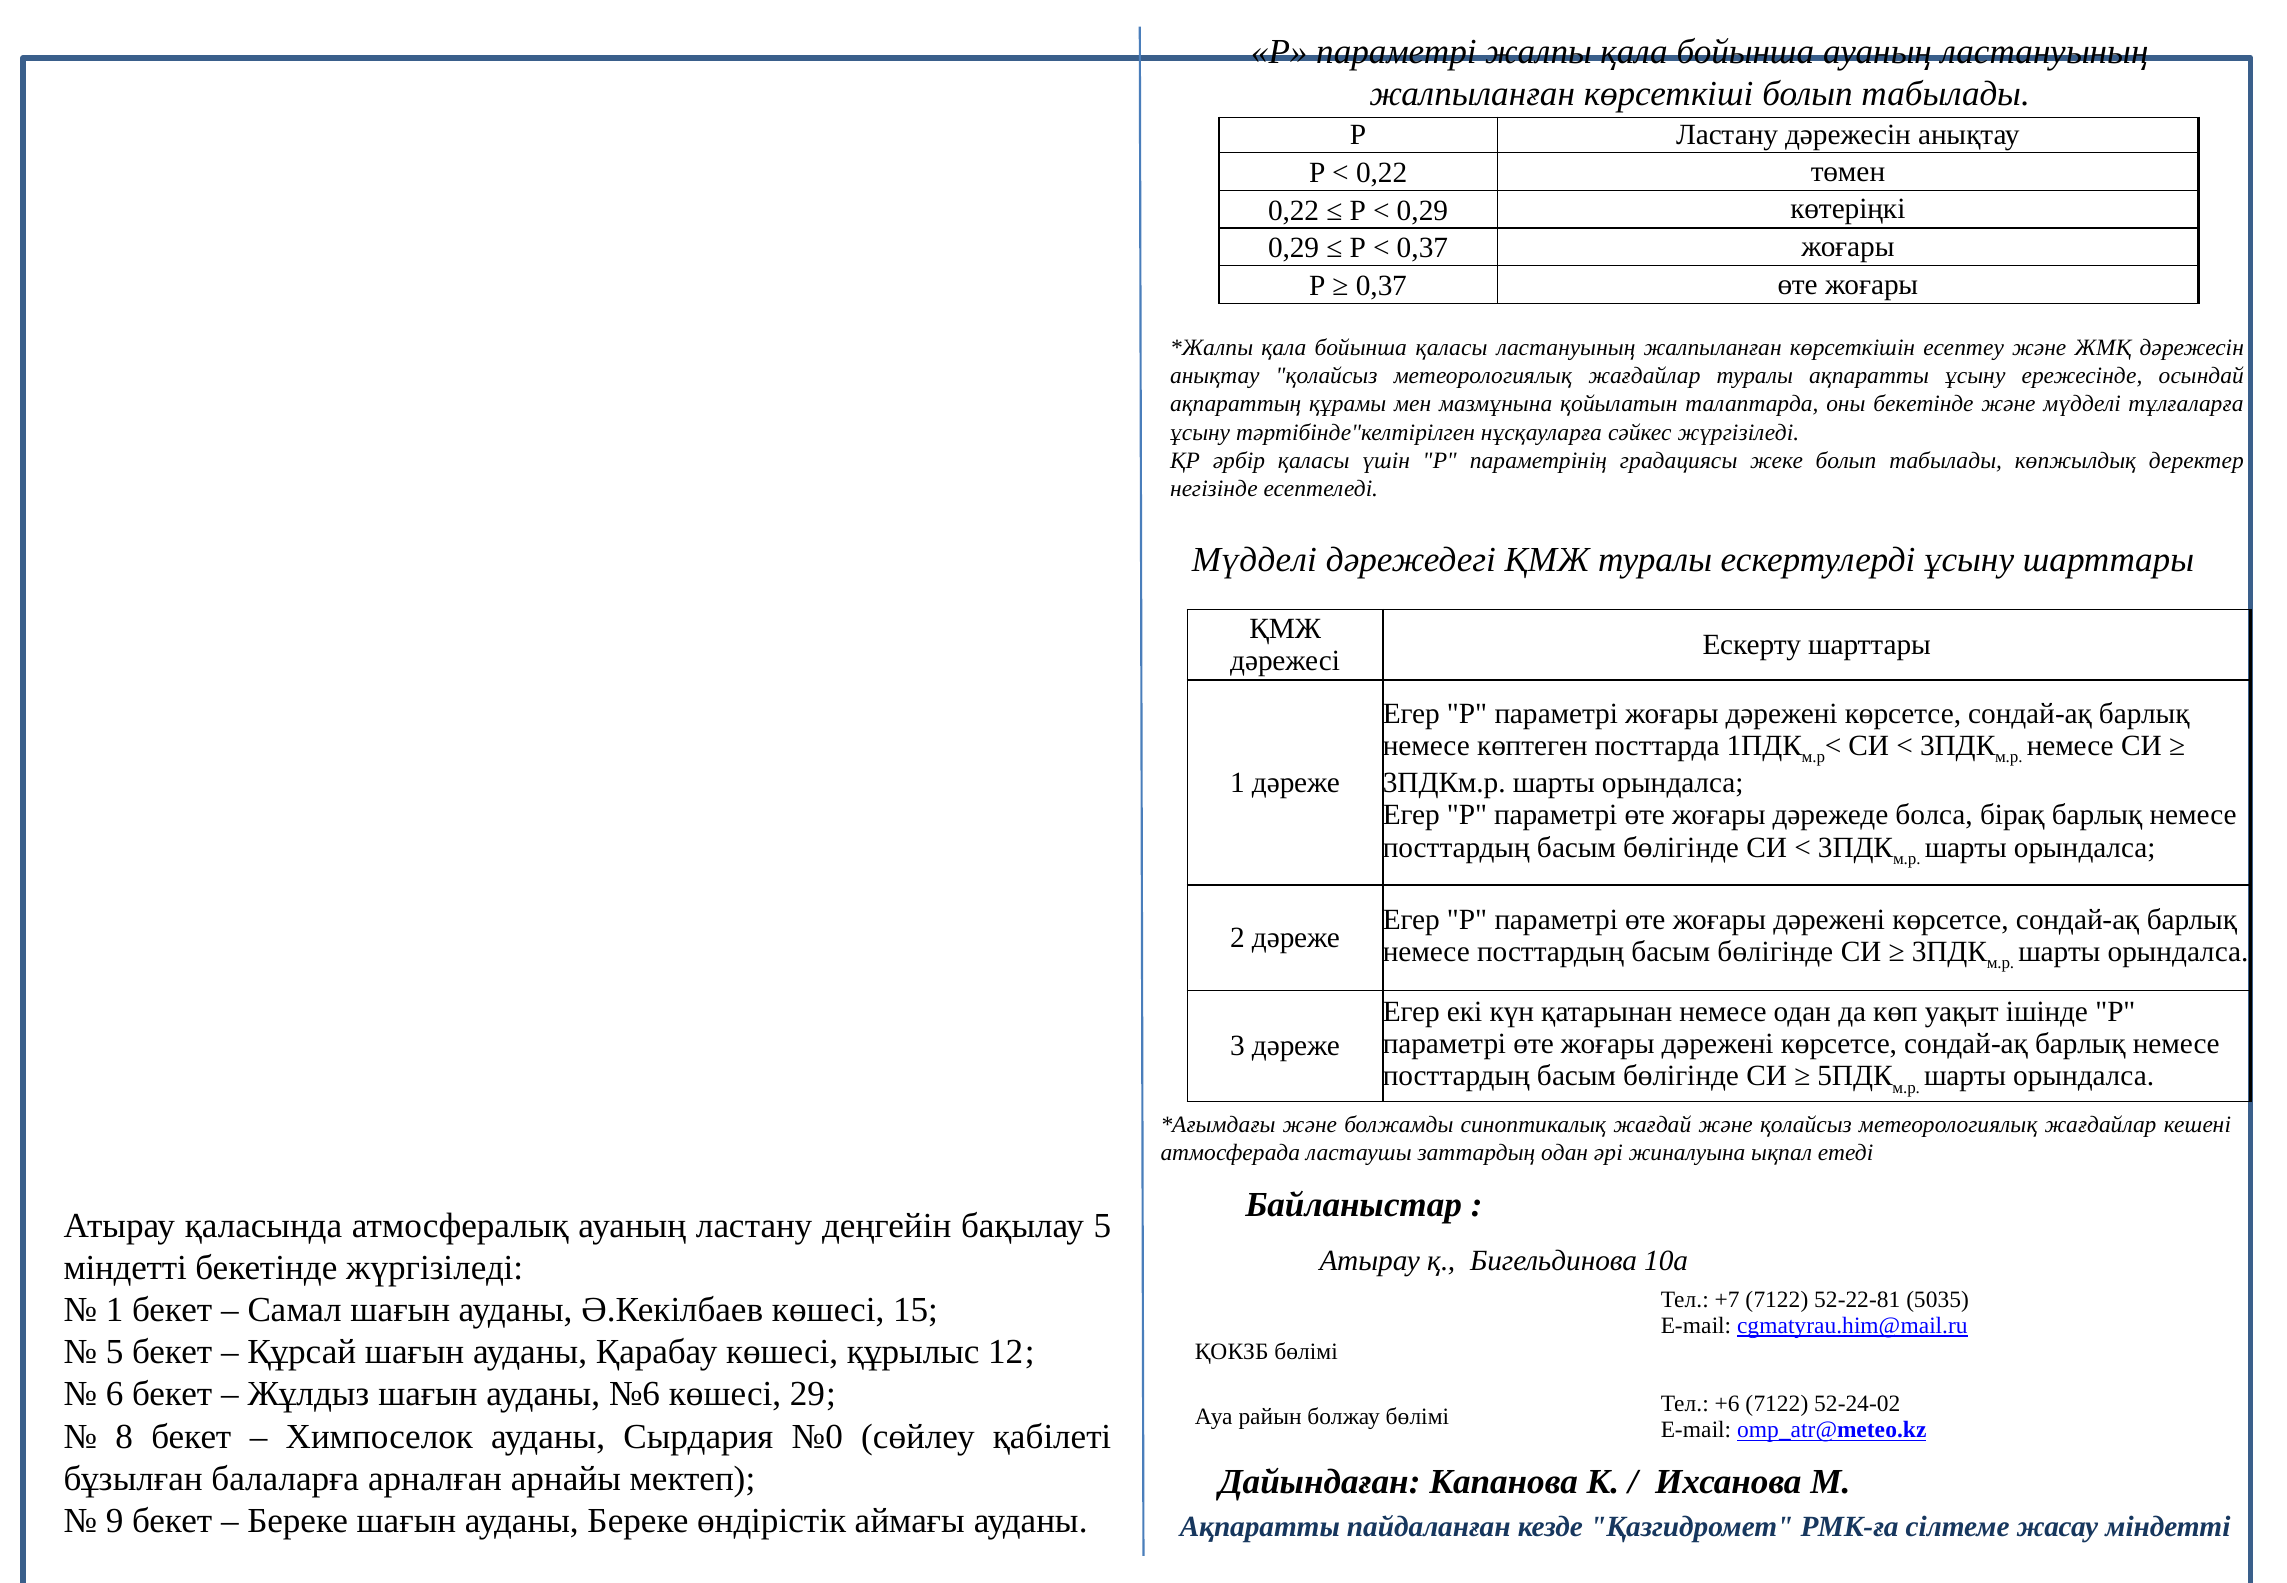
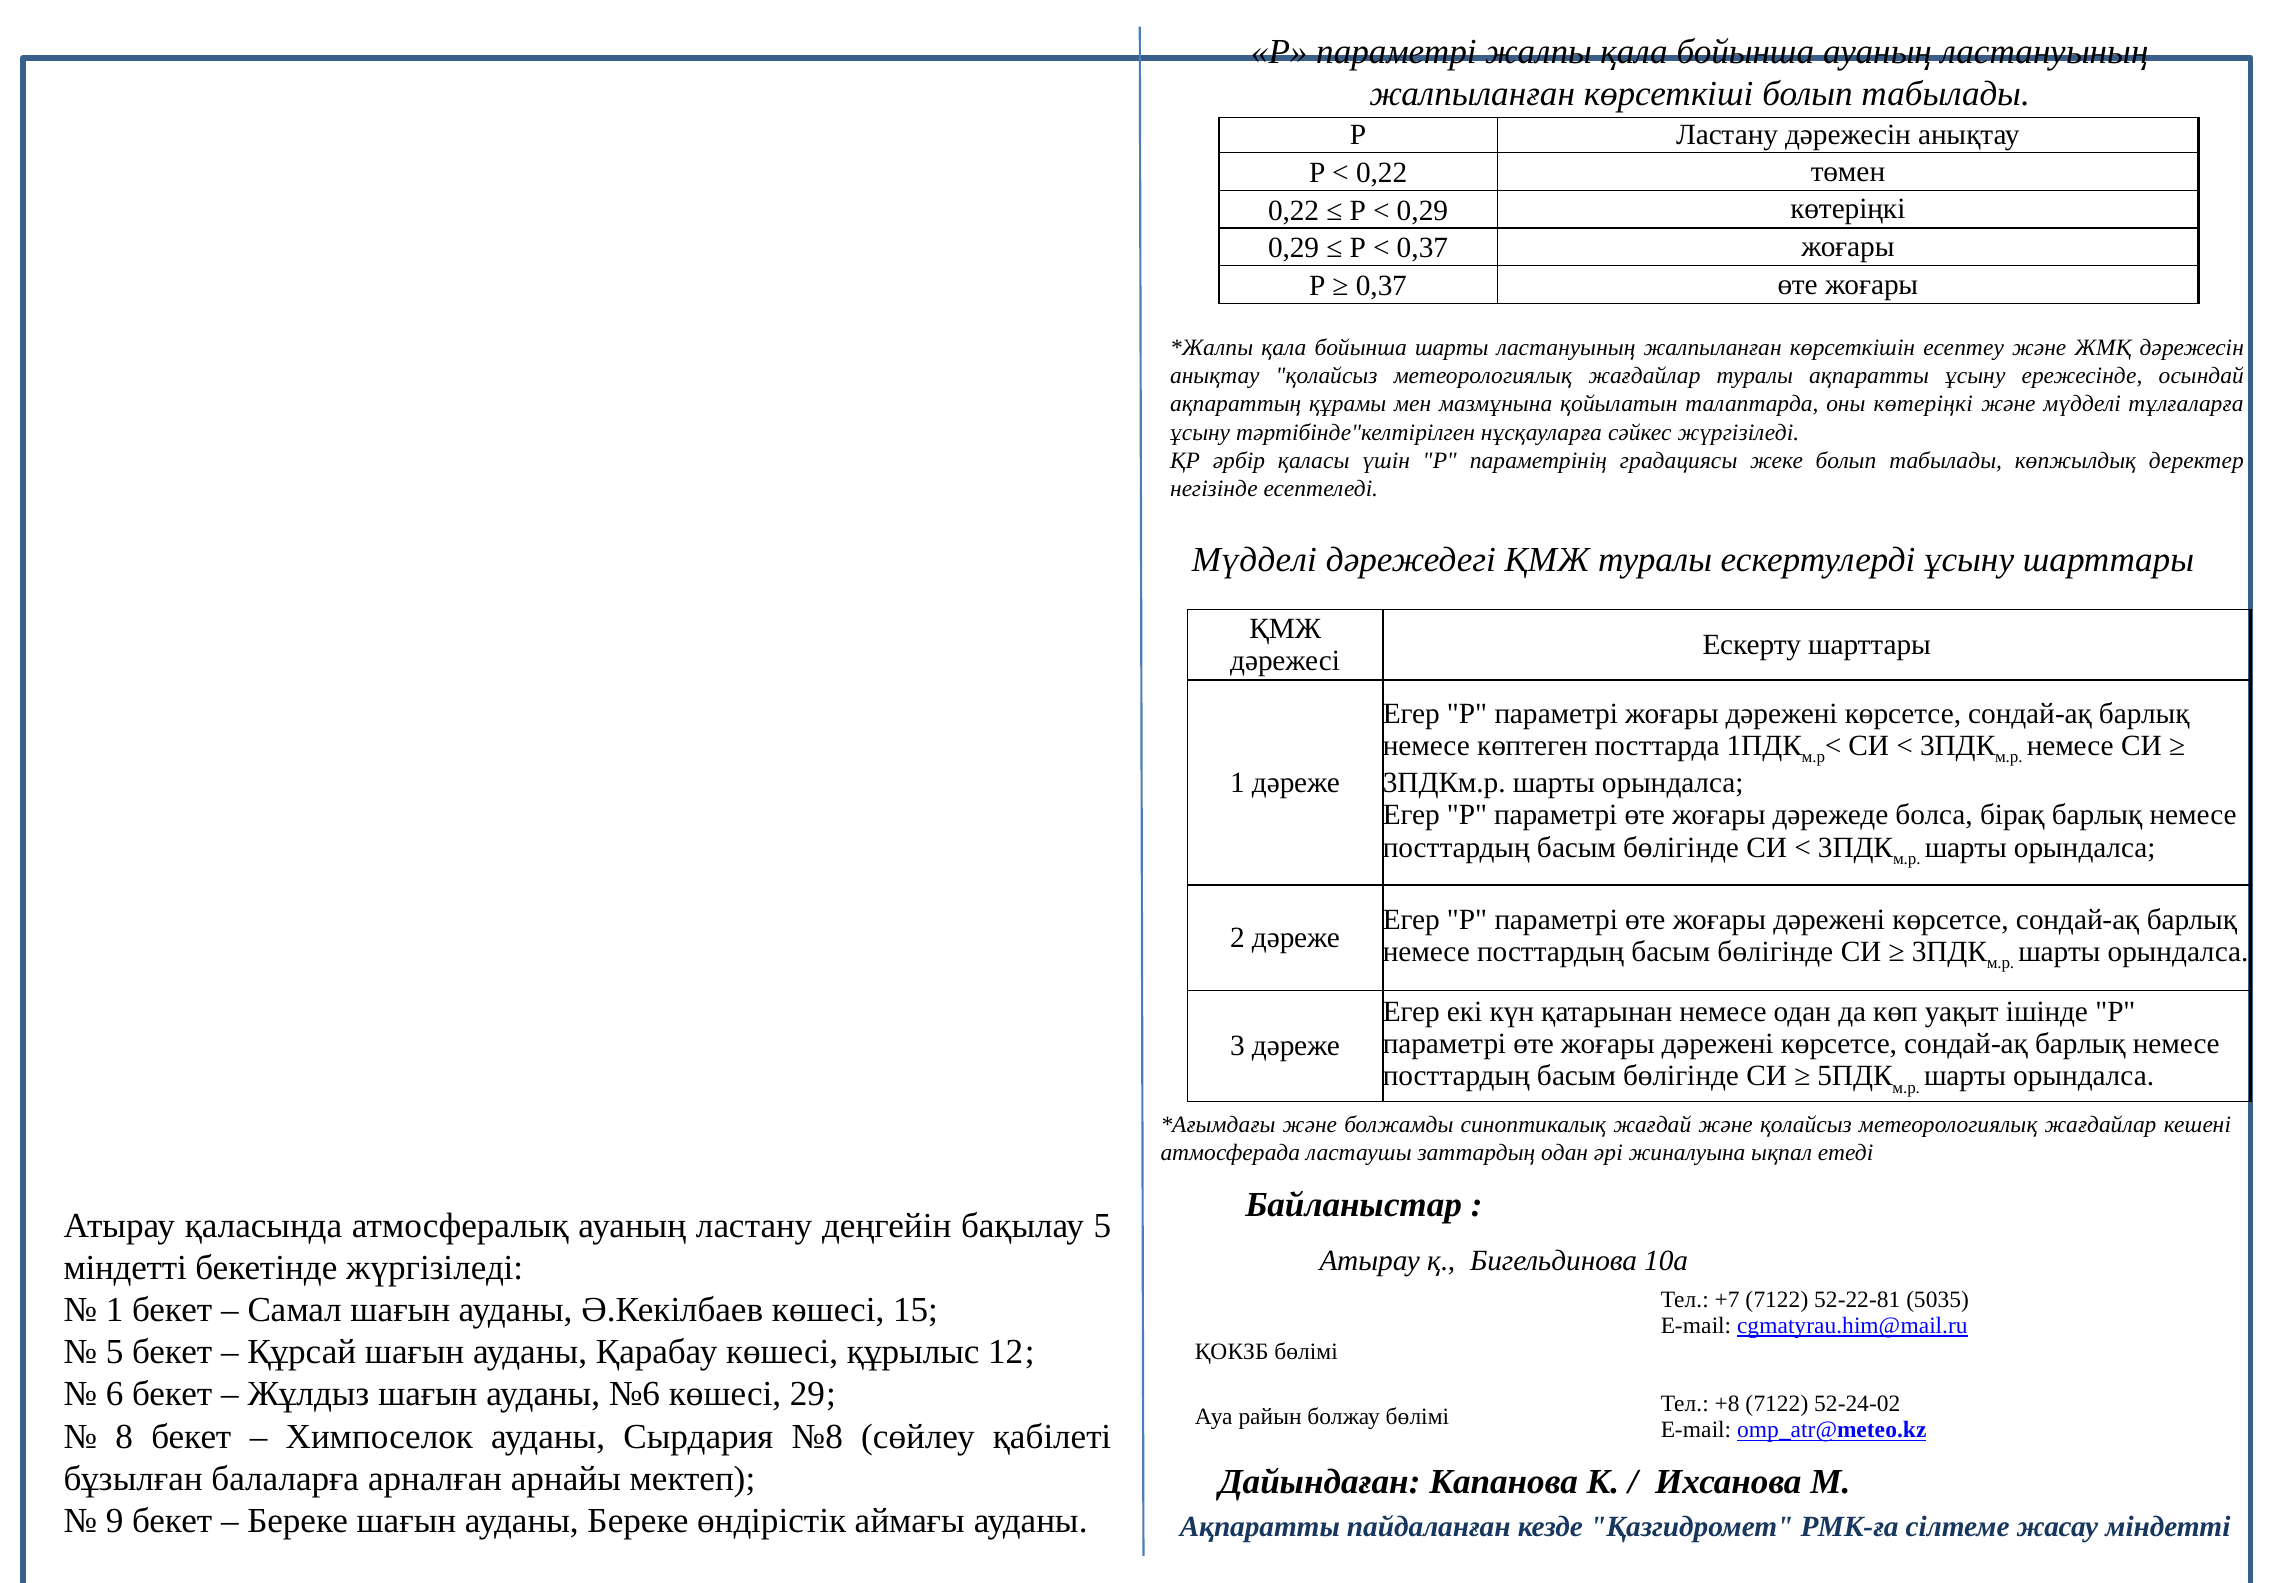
бойынша қаласы: қаласы -> шарты (1452, 348)
оны бекетінде: бекетінде -> көтеріңкі (1923, 404)
+6: +6 -> +8 (1727, 1404)
№0: №0 -> №8 (817, 1437)
